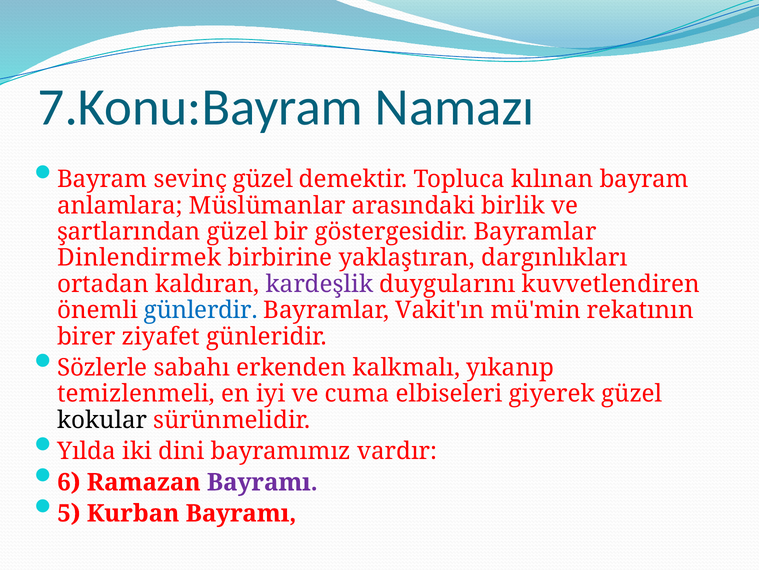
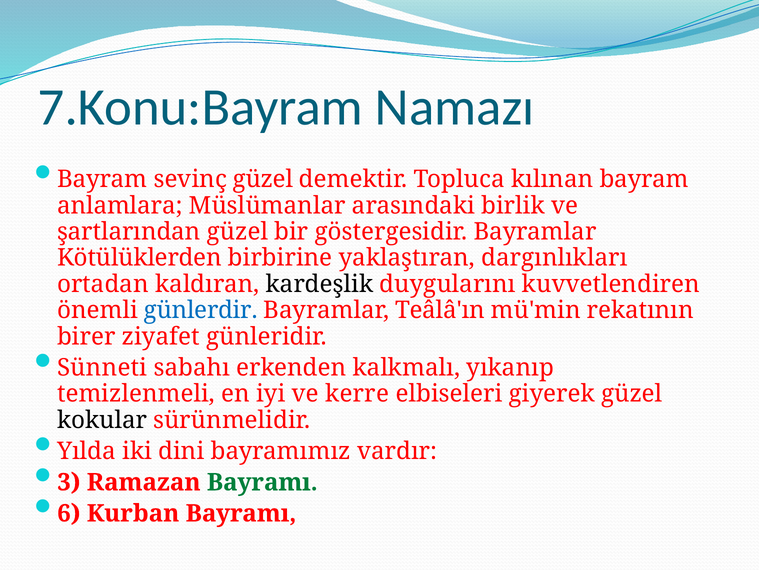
Dinlendirmek: Dinlendirmek -> Kötülüklerden (139, 258)
kardeşlik colour: purple -> black (319, 284)
Vakit'ın: Vakit'ın -> Teâlâ'ın (440, 310)
Sözlerle: Sözlerle -> Sünneti (102, 367)
cuma: cuma -> kerre (357, 393)
6: 6 -> 3 (69, 482)
Bayramı colour: purple -> green (262, 482)
5: 5 -> 6 (69, 513)
